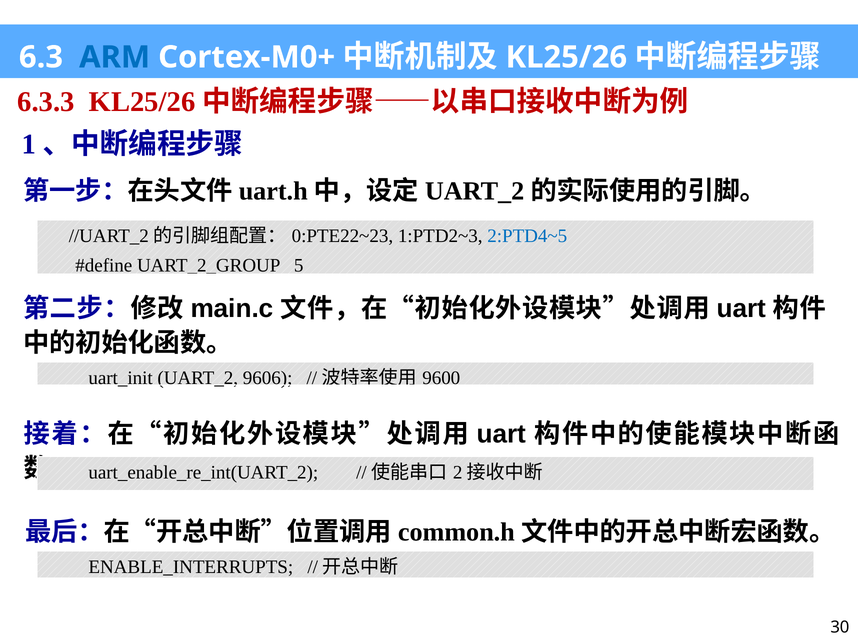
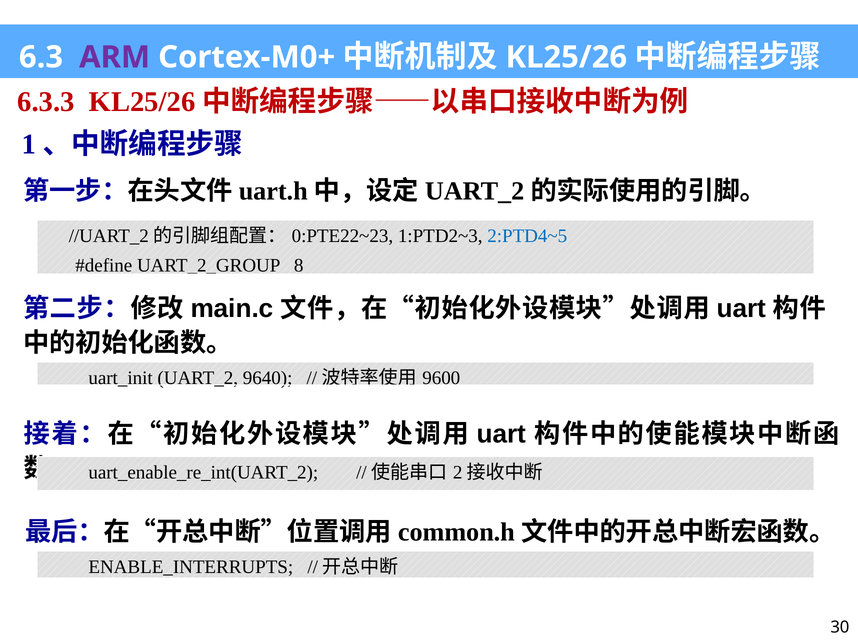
ARM colour: blue -> purple (115, 57)
5: 5 -> 8 (299, 266)
9606: 9606 -> 9640 (268, 378)
